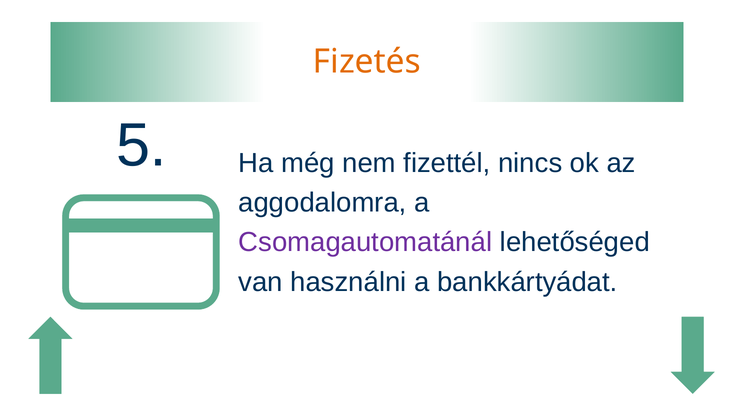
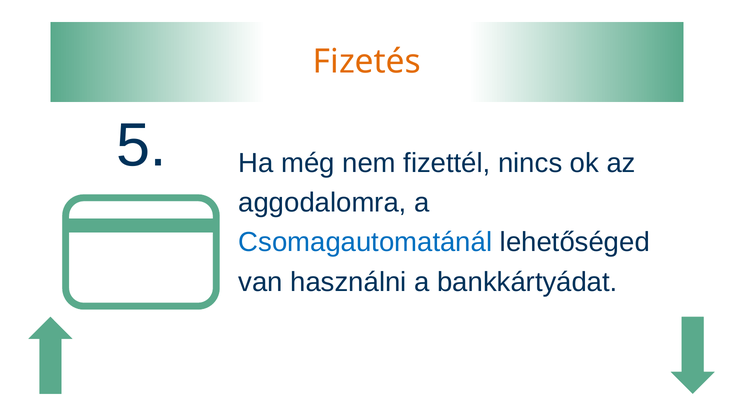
Csomagautomatánál colour: purple -> blue (365, 242)
